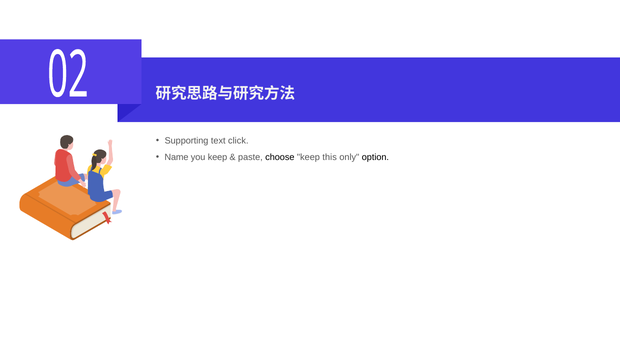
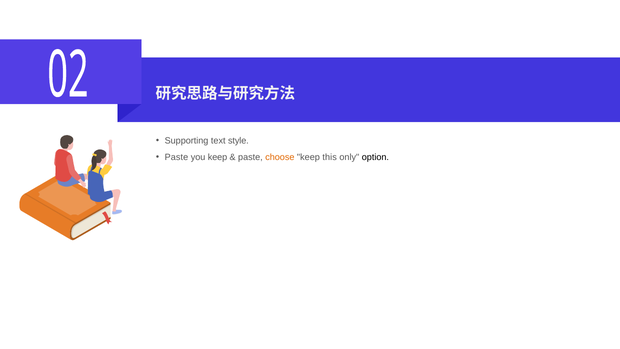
click: click -> style (238, 141)
Name: Name -> Paste (176, 157)
choose colour: black -> orange (280, 157)
